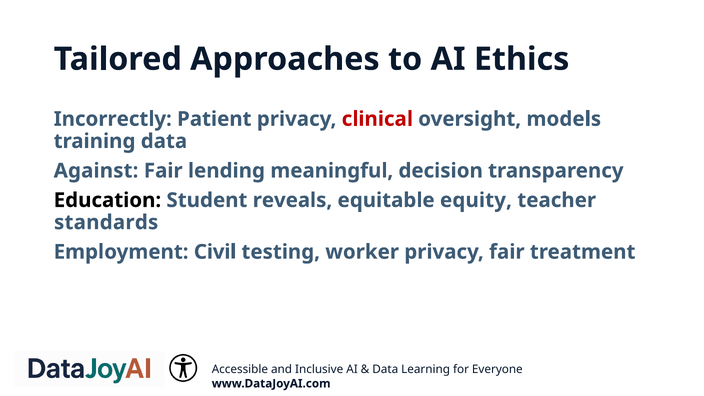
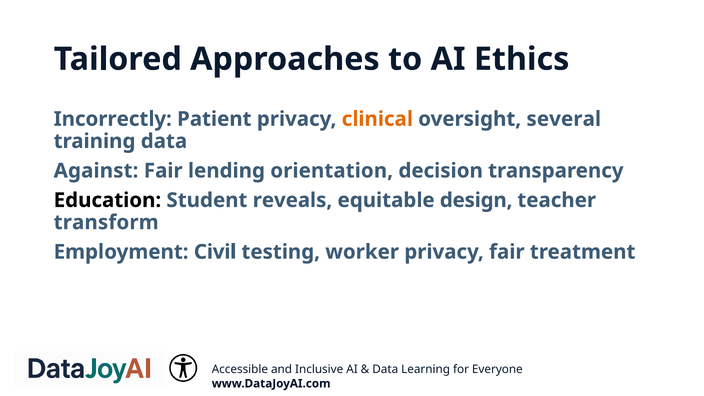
clinical colour: red -> orange (377, 119)
models: models -> several (564, 119)
meaningful: meaningful -> orientation (332, 171)
equity: equity -> design (476, 200)
standards: standards -> transform (106, 222)
